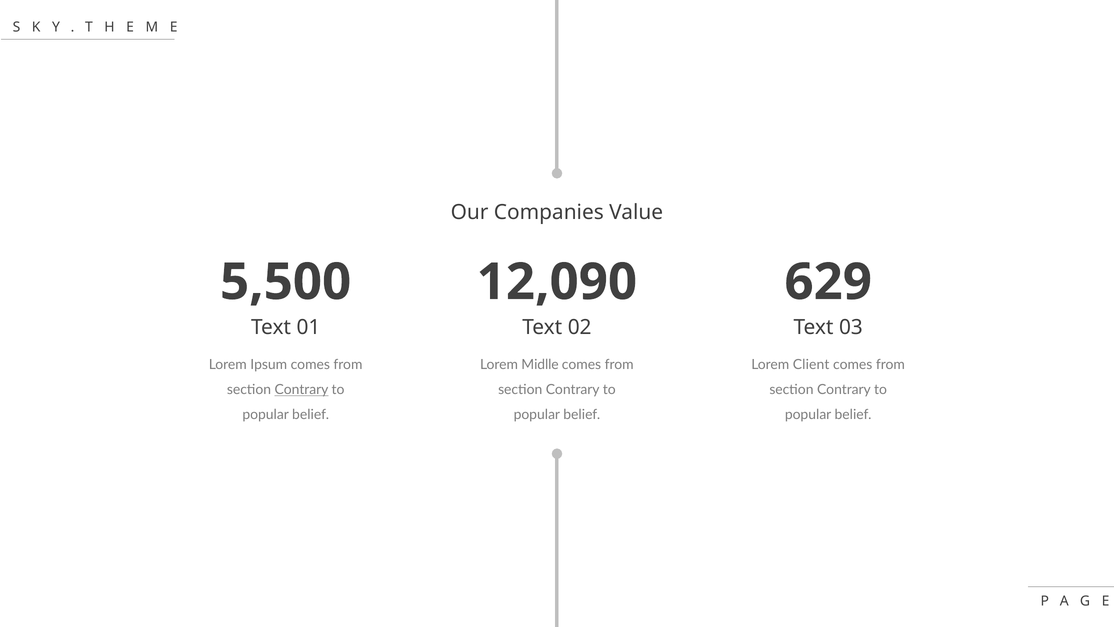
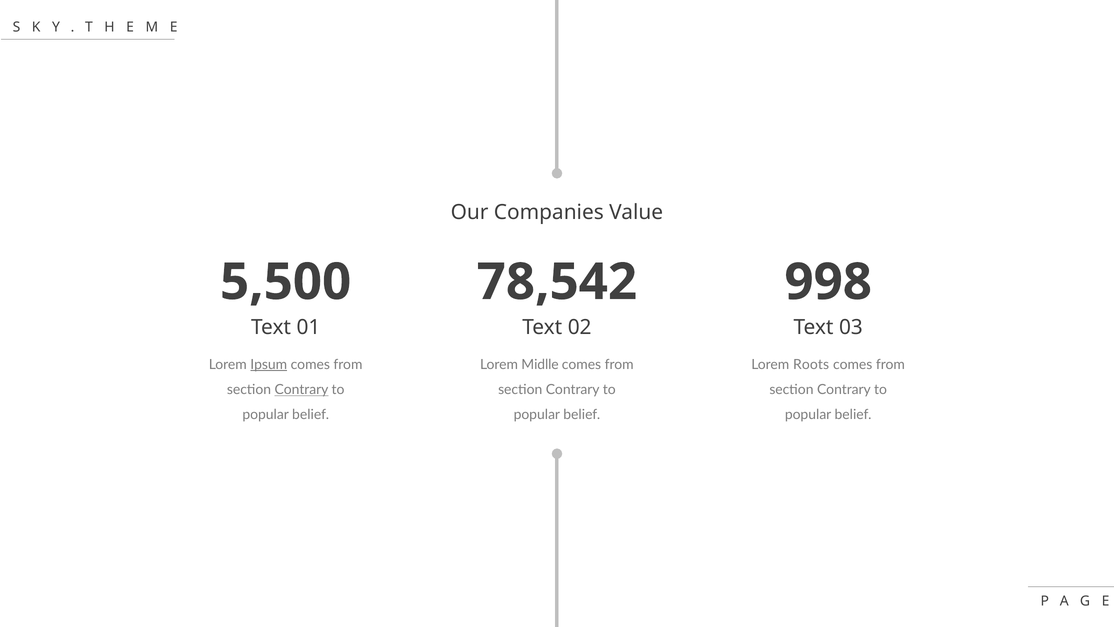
12,090: 12,090 -> 78,542 (557, 282)
629: 629 -> 998 (828, 282)
Ipsum underline: none -> present (269, 364)
Client: Client -> Roots (811, 364)
